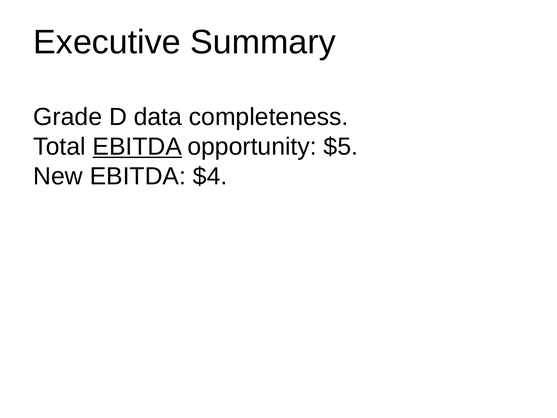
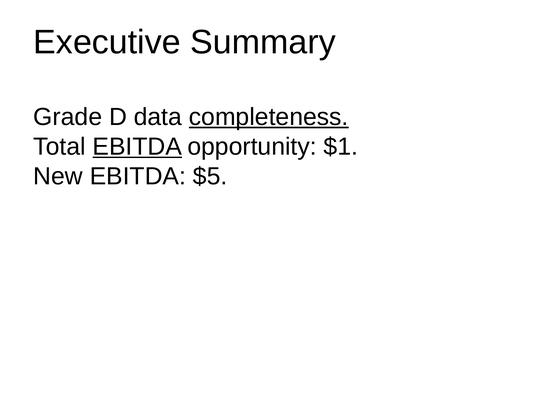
completeness underline: none -> present (269, 117)
$5: $5 -> $1 (341, 147)
$4: $4 -> $5 (210, 176)
